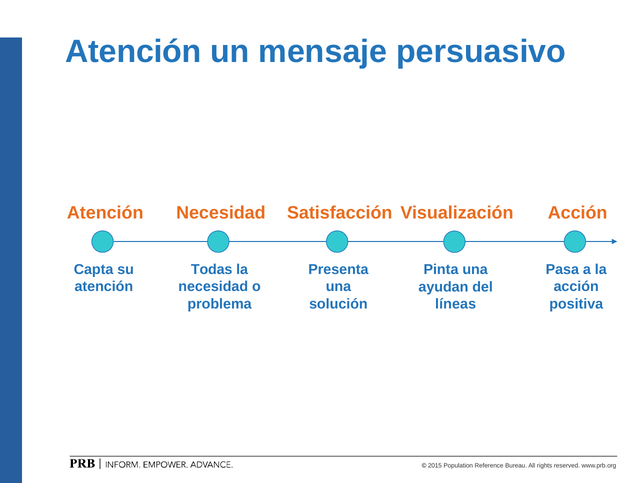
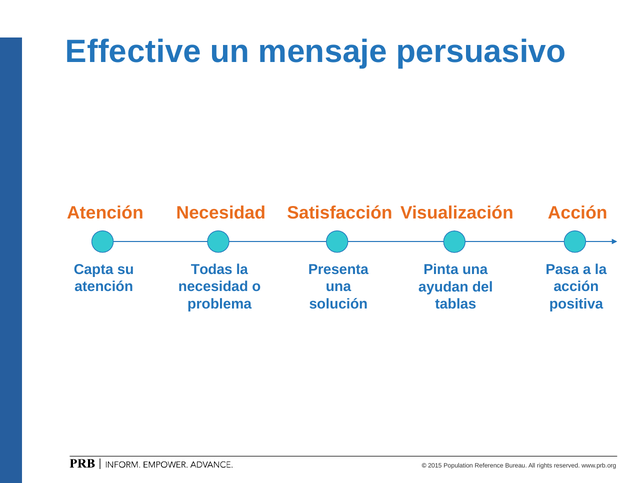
Atención: Atención -> Effective (133, 52)
líneas: líneas -> tablas (456, 304)
